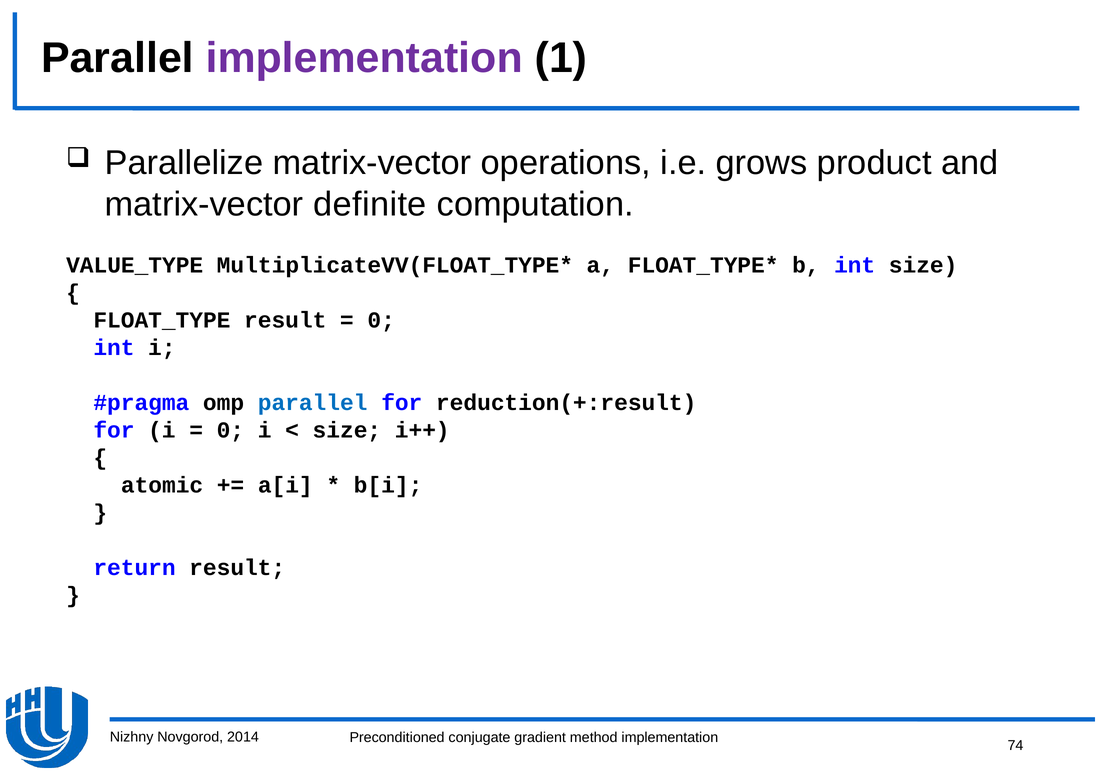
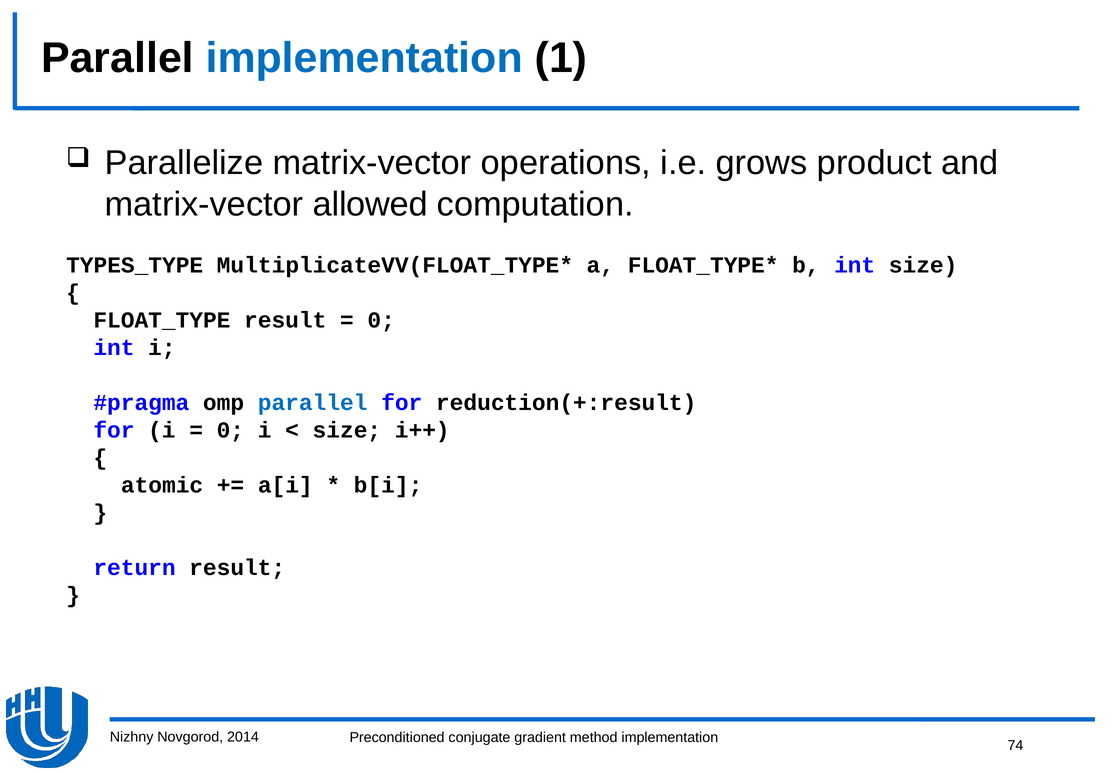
implementation colour: purple -> blue (364, 58)
definite: definite -> allowed (370, 204)
VALUE_TYPE: VALUE_TYPE -> TYPES_TYPE (135, 265)
